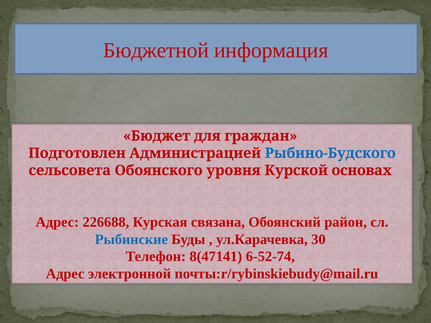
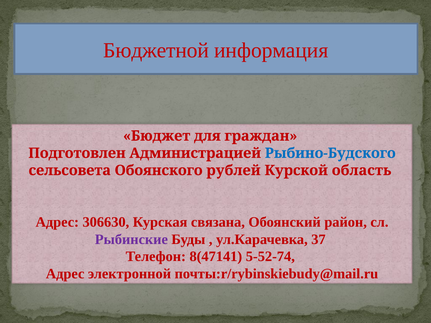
уровня: уровня -> рублей (233, 171)
основах: основах -> область (362, 171)
226688: 226688 -> 306630 (106, 222)
Рыбинские colour: blue -> purple (131, 239)
30: 30 -> 37 (318, 239)
6-52-74: 6-52-74 -> 5-52-74 (270, 257)
